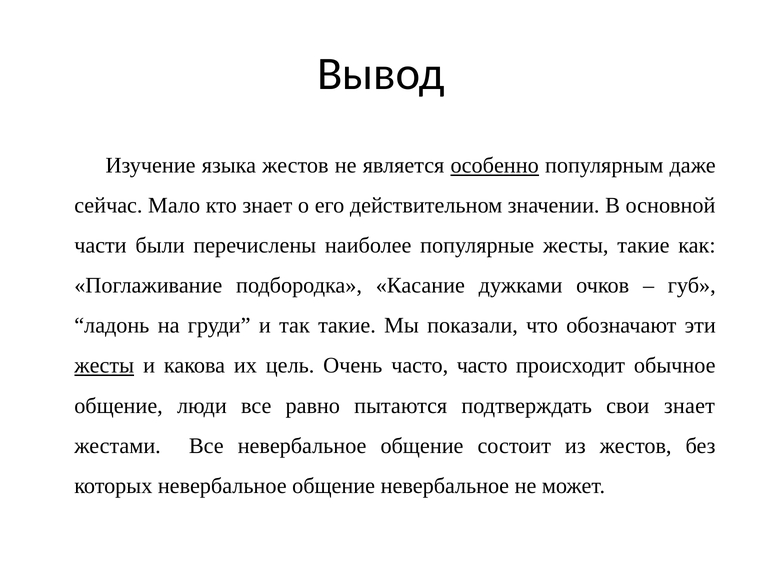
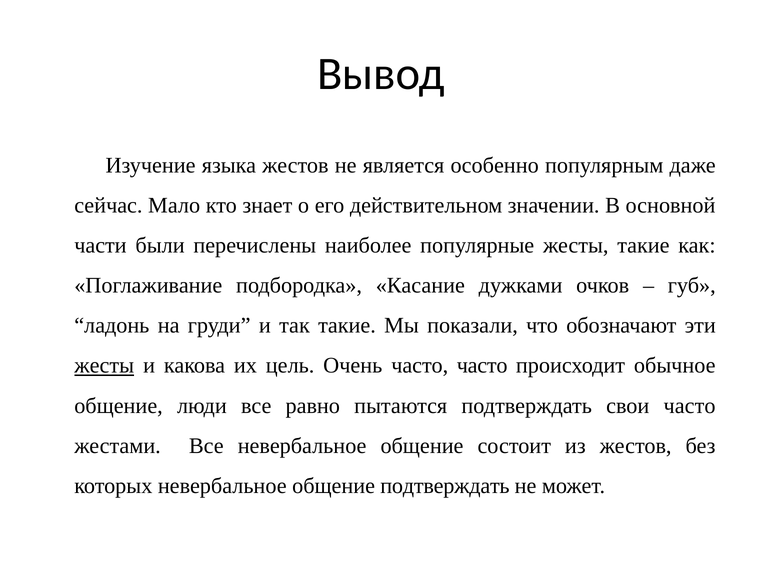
особенно underline: present -> none (495, 165)
свои знает: знает -> часто (690, 405)
общение невербальное: невербальное -> подтверждать (445, 485)
